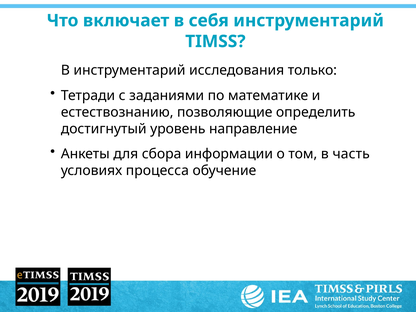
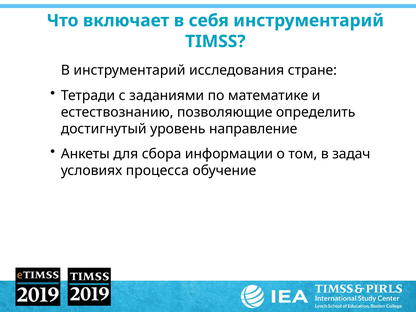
только: только -> стране (312, 70)
часть: часть -> задач (351, 154)
